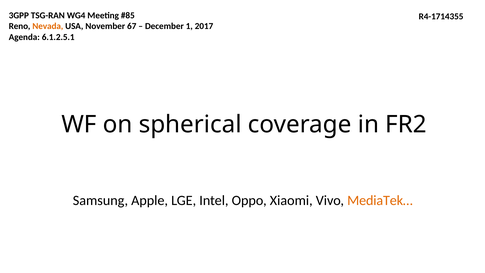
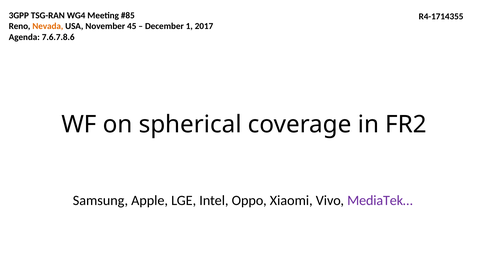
67: 67 -> 45 (132, 26)
6.1.2.5.1: 6.1.2.5.1 -> 7.6.7.8.6 (58, 37)
MediaTek… colour: orange -> purple (380, 200)
